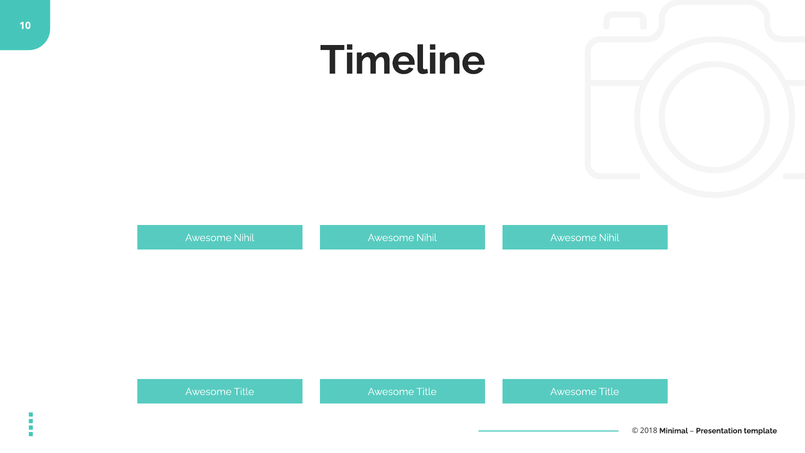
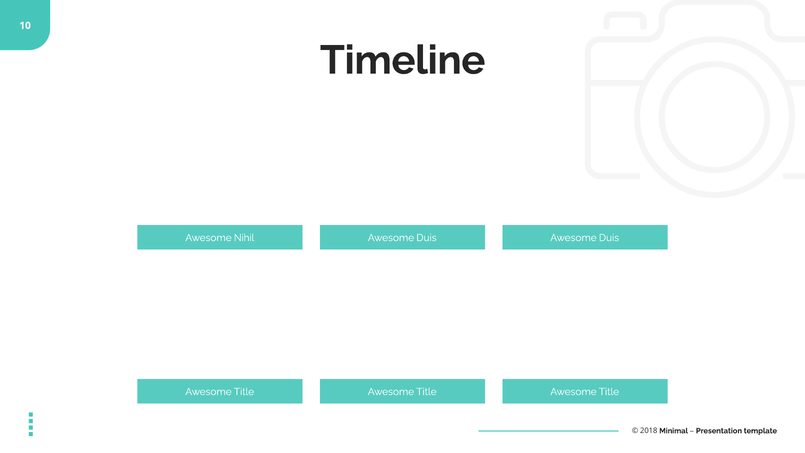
Nihil: Nihil -> Duis (426, 238)
Nihil: Nihil -> Duis (609, 238)
